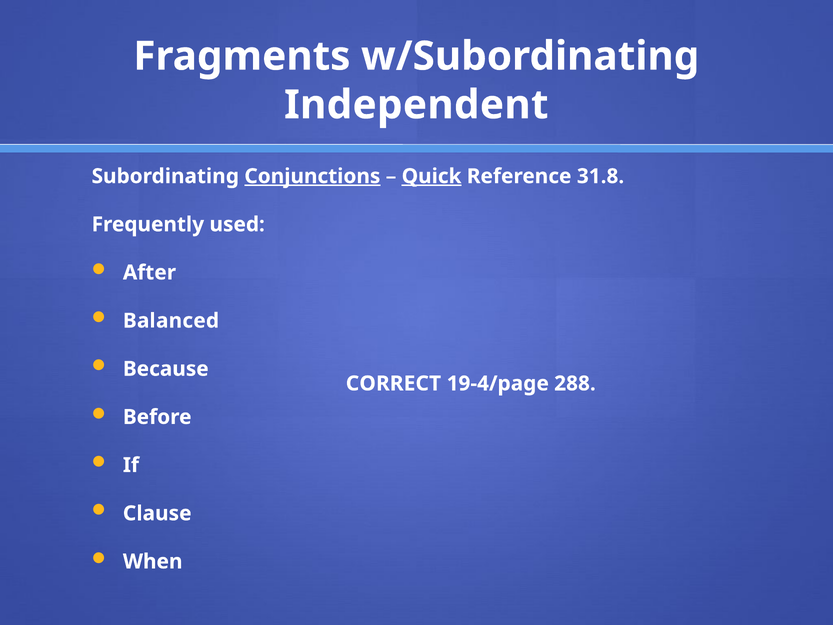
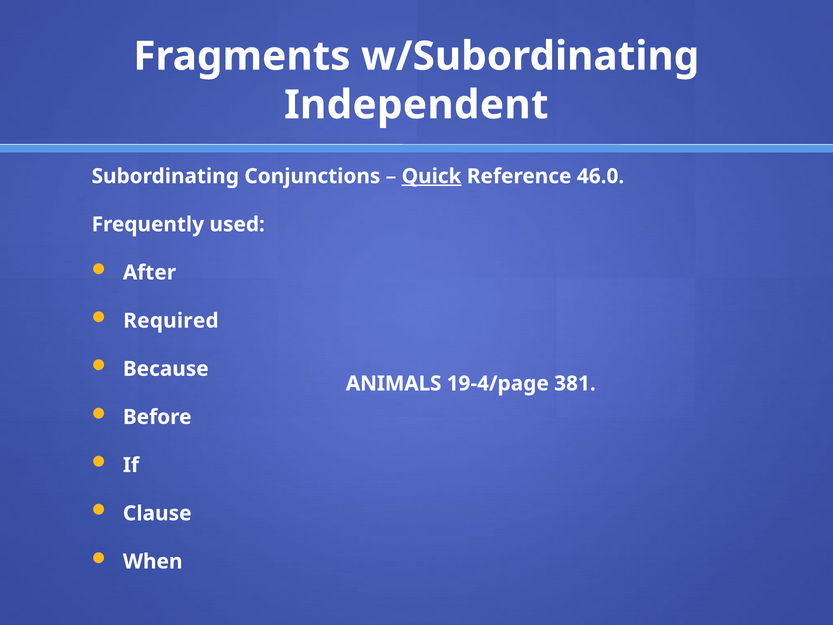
Conjunctions underline: present -> none (312, 176)
31.8: 31.8 -> 46.0 (601, 176)
Balanced: Balanced -> Required (171, 321)
CORRECT: CORRECT -> ANIMALS (394, 383)
288: 288 -> 381 (575, 383)
